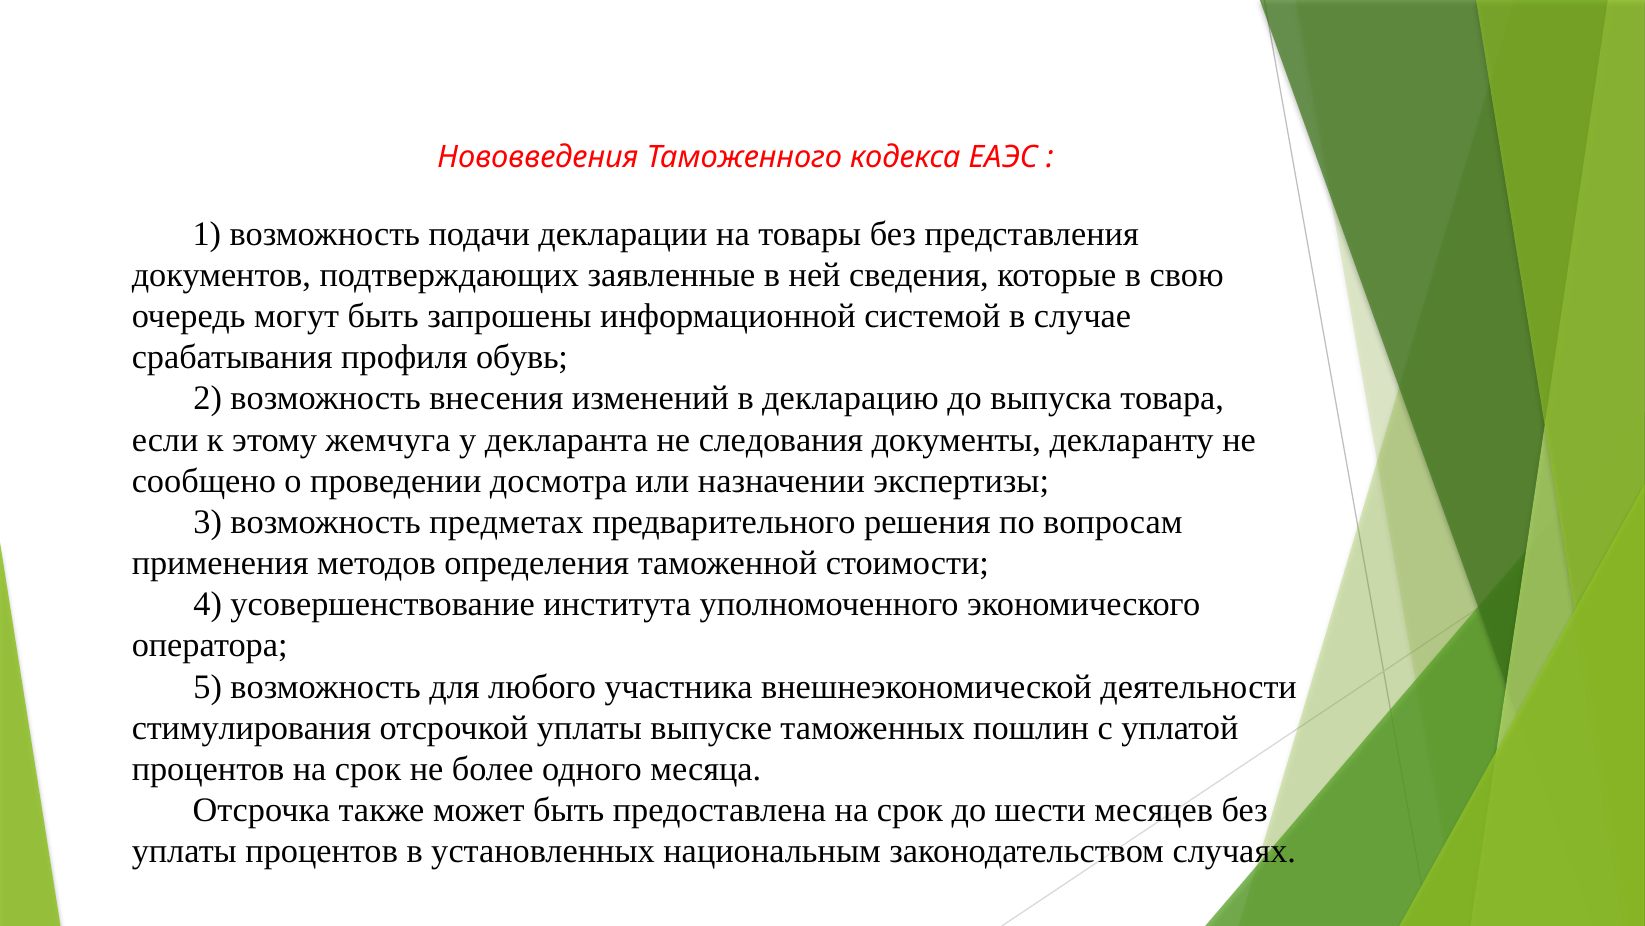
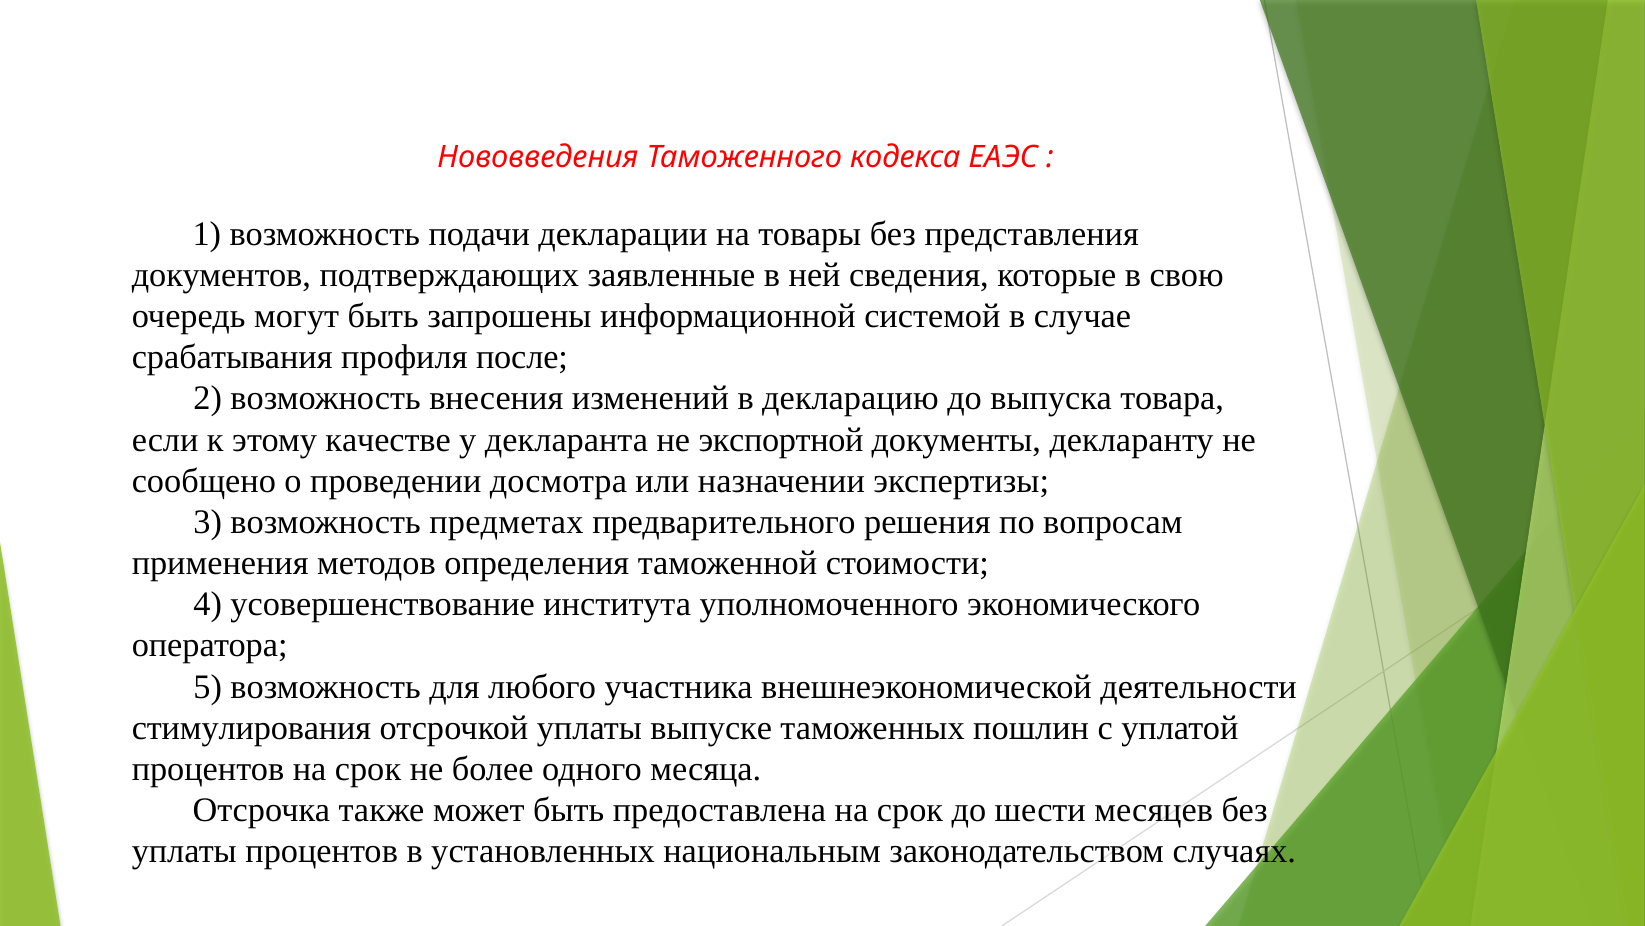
обувь: обувь -> после (522, 357)
жемчуга: жемчуга -> качестве (388, 439)
следования: следования -> экспортной (781, 439)
